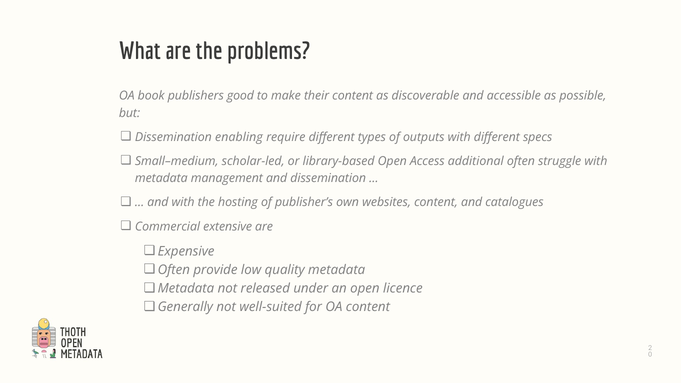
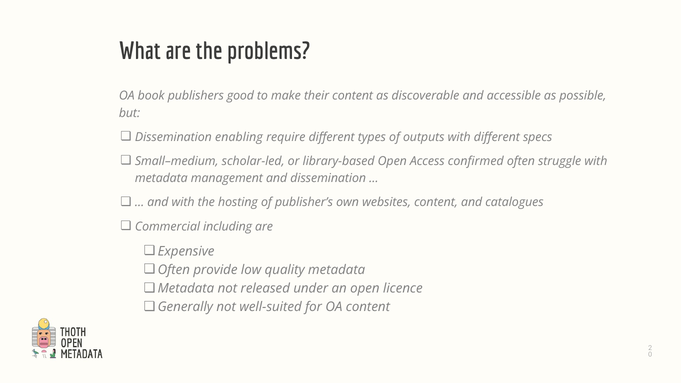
additional: additional -> confirmed (476, 161)
extensive: extensive -> including (228, 227)
